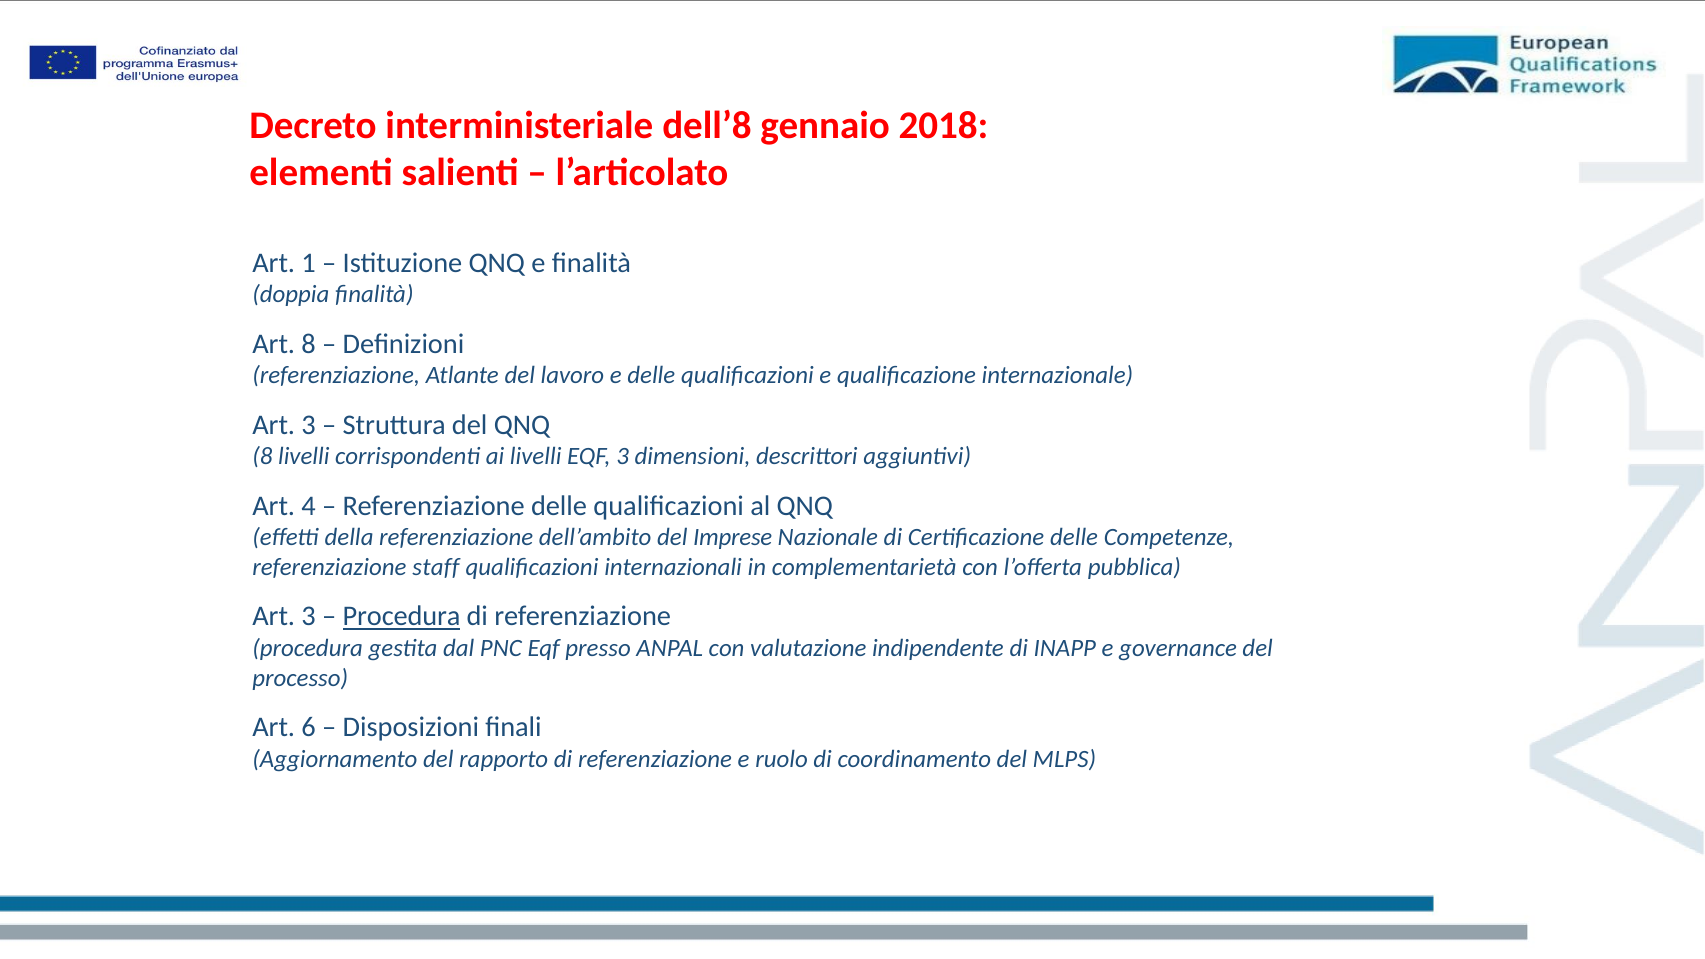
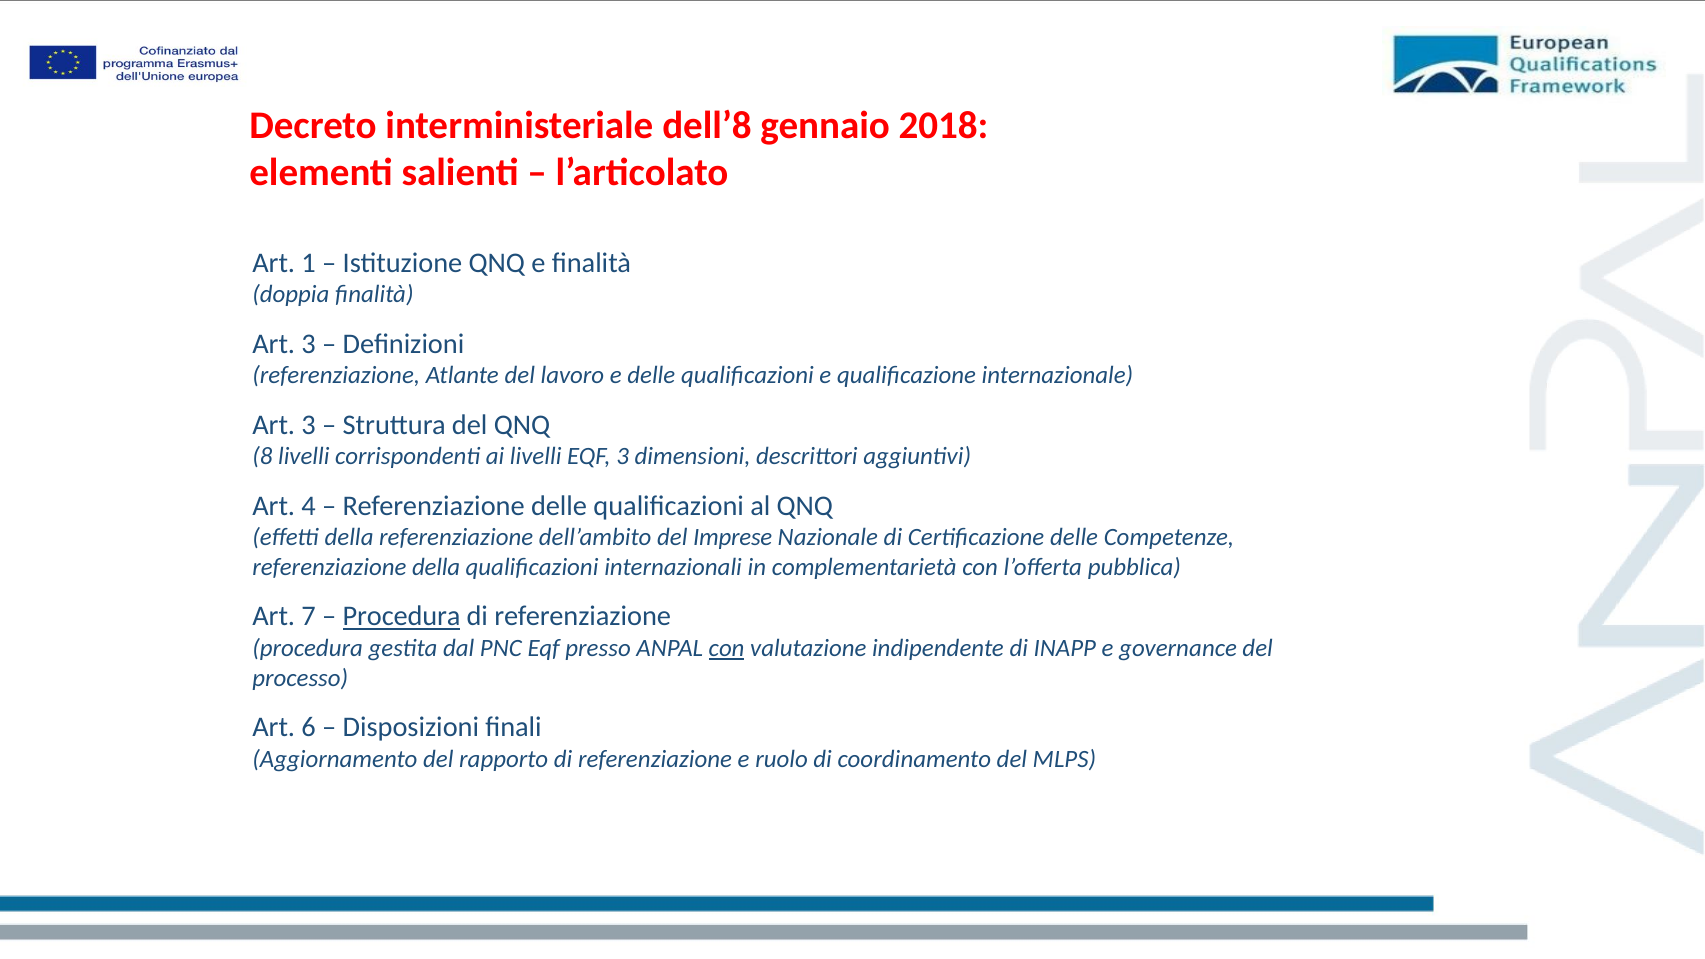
8: 8 -> 3 (309, 344)
referenziazione staff: staff -> della (436, 567)
3: 3 -> 7 (309, 617)
con underline: none -> present (727, 648)
